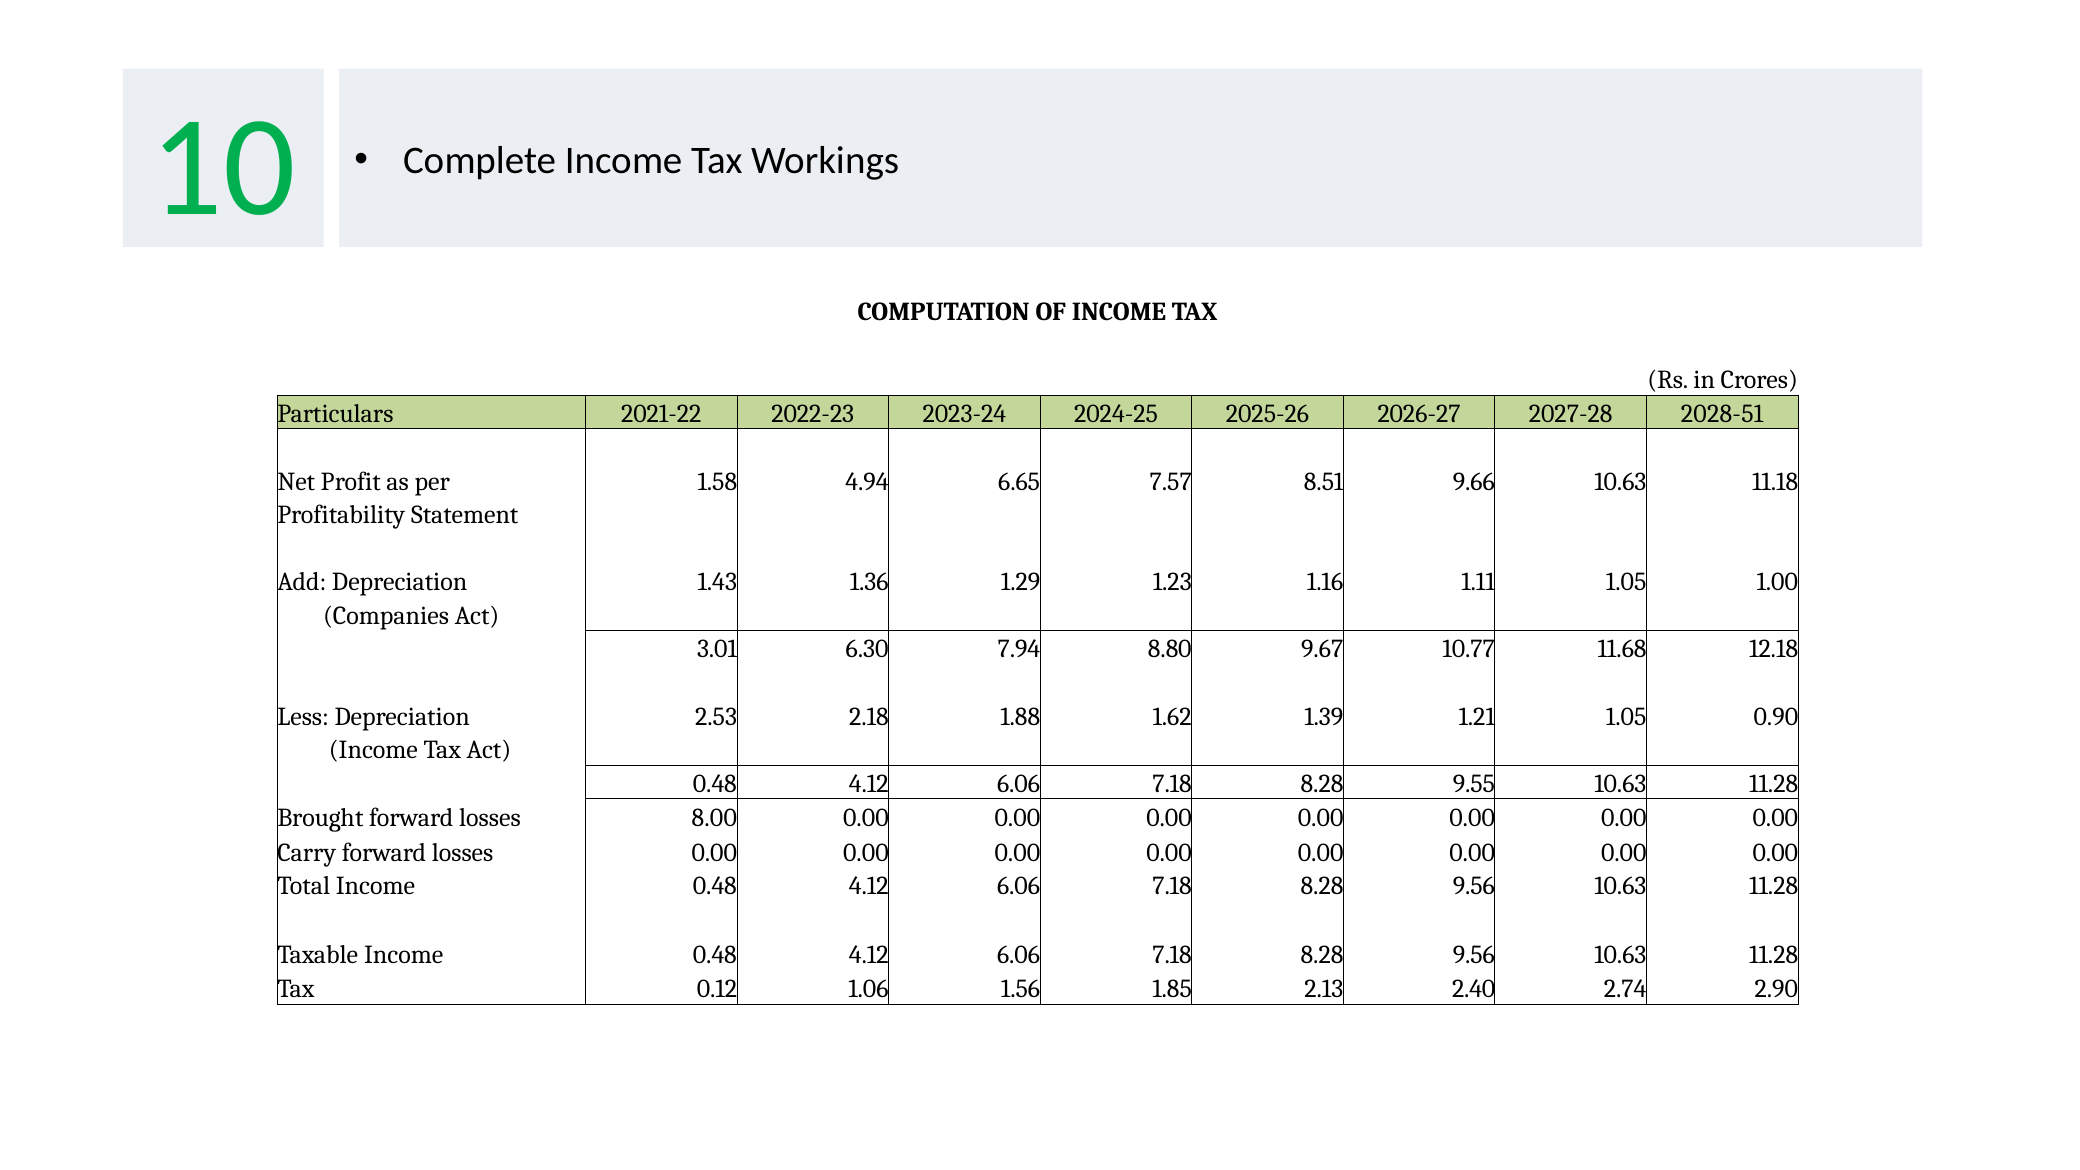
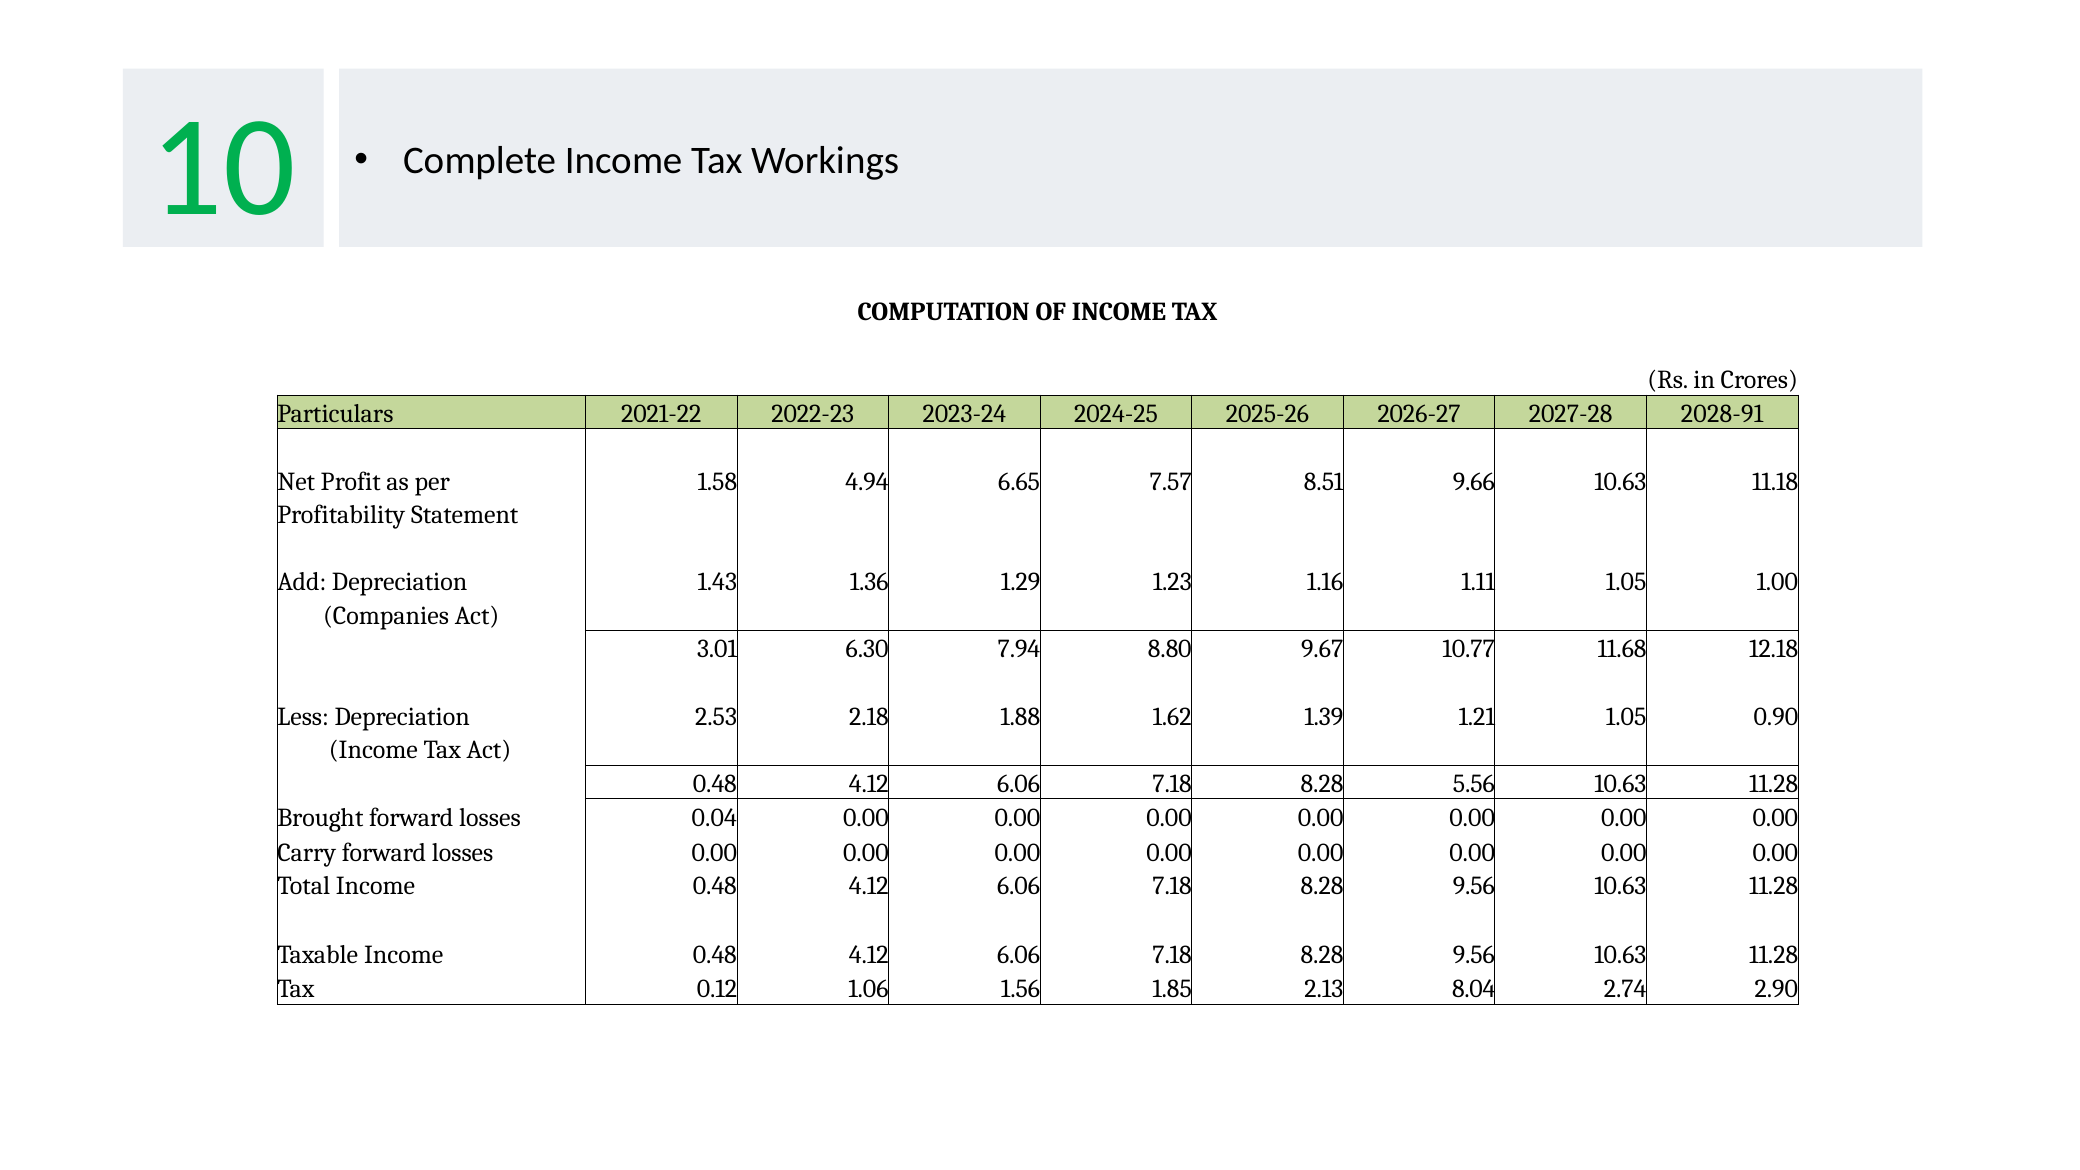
2028-51: 2028-51 -> 2028-91 (1722, 414)
9.55: 9.55 -> 5.56 (1474, 784)
8.00: 8.00 -> 0.04 (714, 818)
2.40: 2.40 -> 8.04 (1474, 989)
